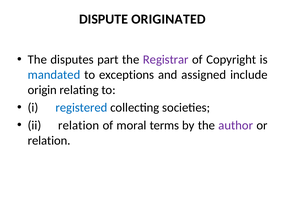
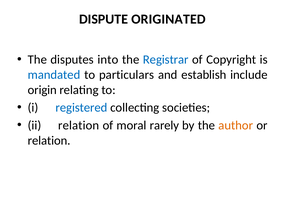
part: part -> into (108, 60)
Registrar colour: purple -> blue (166, 60)
exceptions: exceptions -> particulars (127, 75)
assigned: assigned -> establish (204, 75)
terms: terms -> rarely (164, 126)
author colour: purple -> orange (236, 126)
